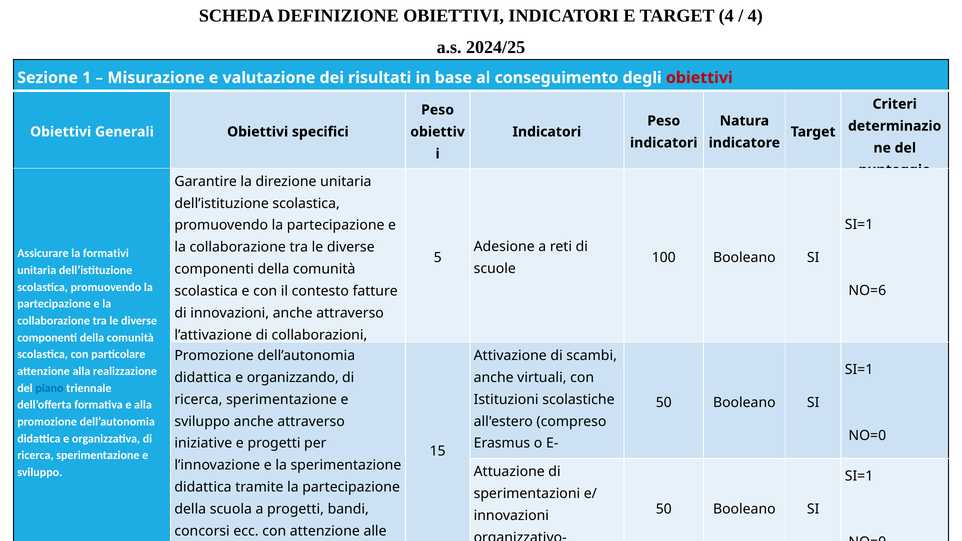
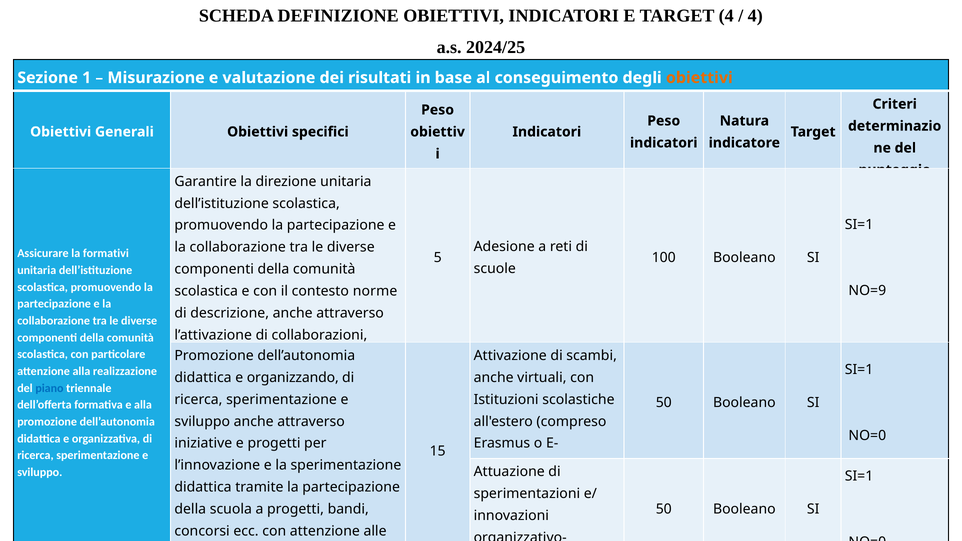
obiettivi colour: red -> orange (699, 78)
NO=6: NO=6 -> NO=9 (867, 291)
fatture: fatture -> norme (375, 291)
di innovazioni: innovazioni -> descrizione (230, 313)
